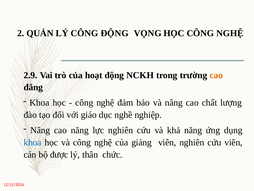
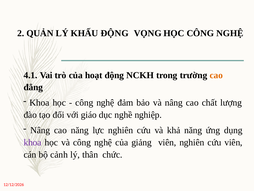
LÝ CÔNG: CÔNG -> KHẤU (84, 33)
2.9: 2.9 -> 4.1 (31, 75)
khoa colour: blue -> purple (33, 142)
được: được -> cảnh (59, 154)
